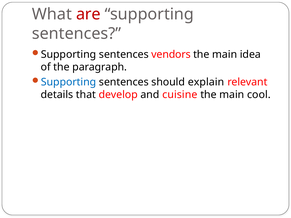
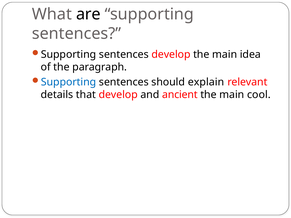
are colour: red -> black (88, 14)
sentences vendors: vendors -> develop (171, 55)
cuisine: cuisine -> ancient (180, 95)
